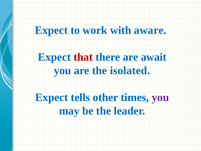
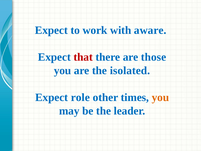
await: await -> those (154, 57)
tells: tells -> role (80, 97)
you colour: purple -> orange (160, 97)
